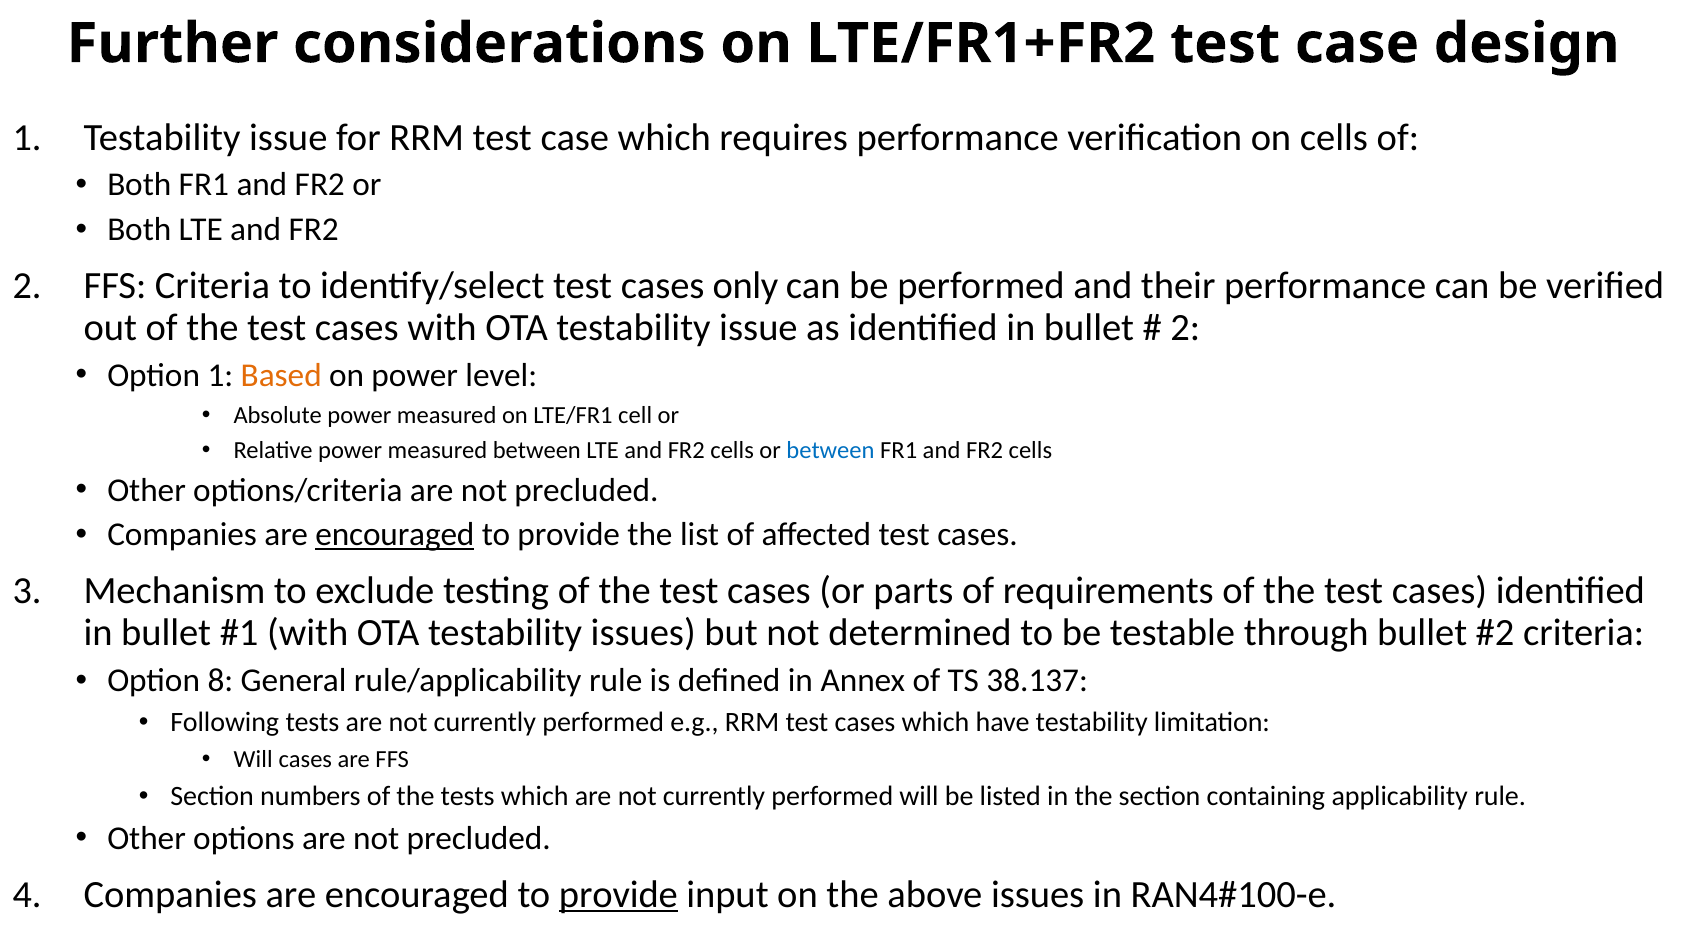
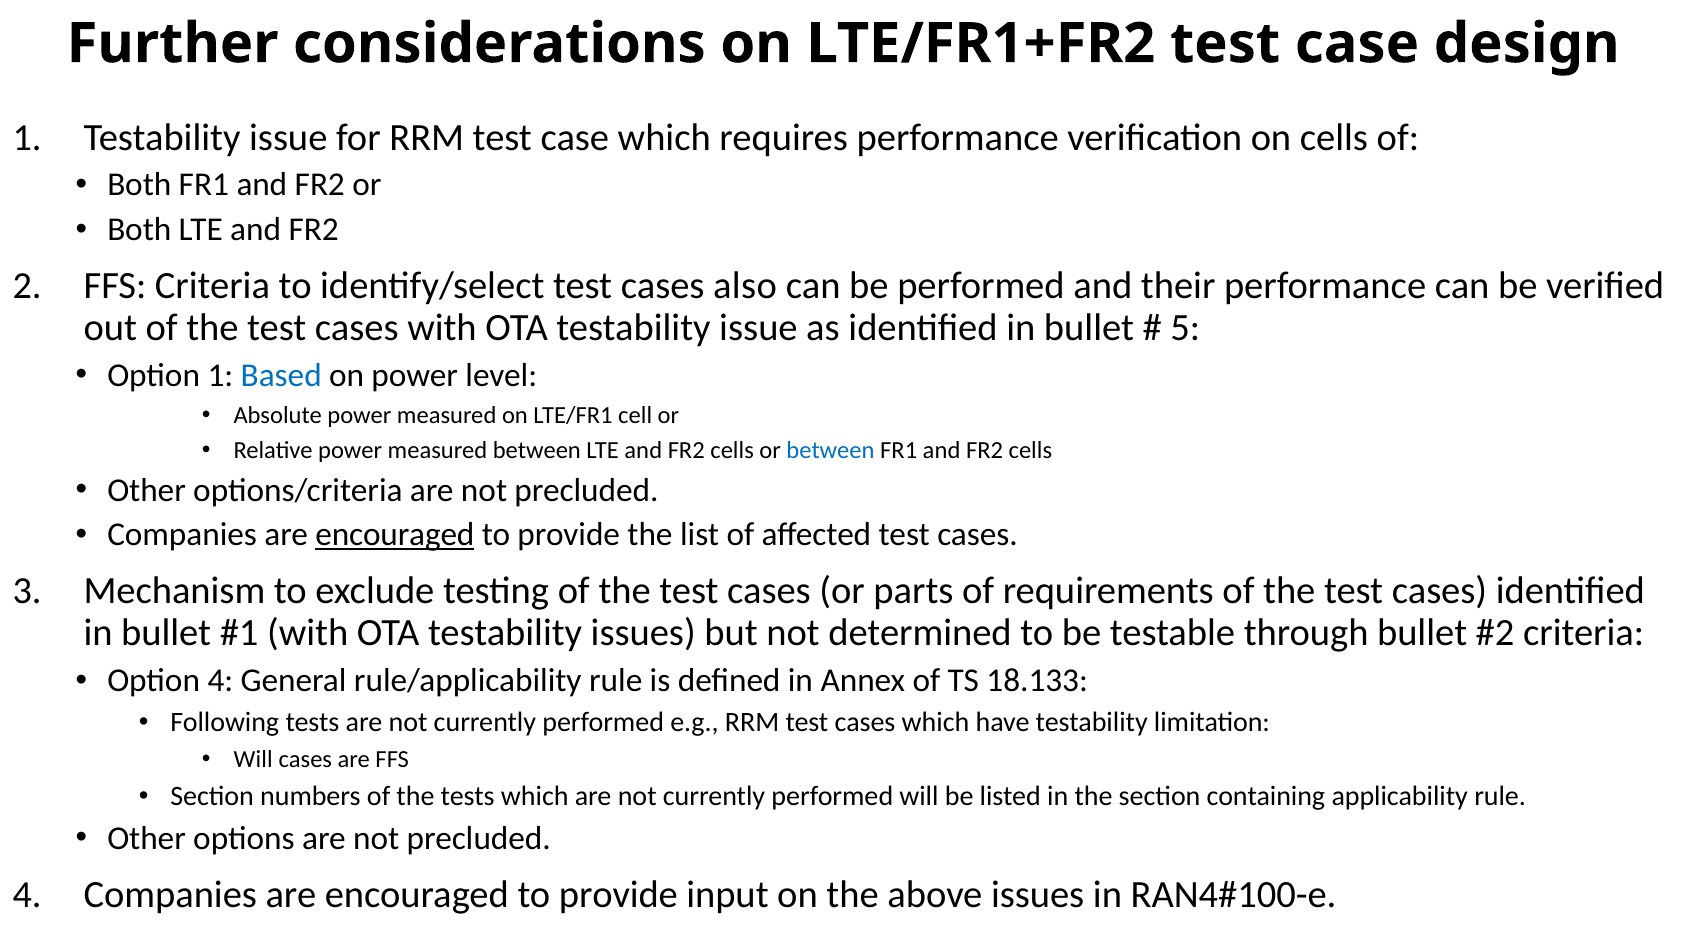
only: only -> also (745, 286)
2: 2 -> 5 (1185, 328)
Based colour: orange -> blue (281, 375)
Option 8: 8 -> 4 (220, 681)
38.137: 38.137 -> 18.133 (1037, 681)
provide underline: present -> none (618, 895)
